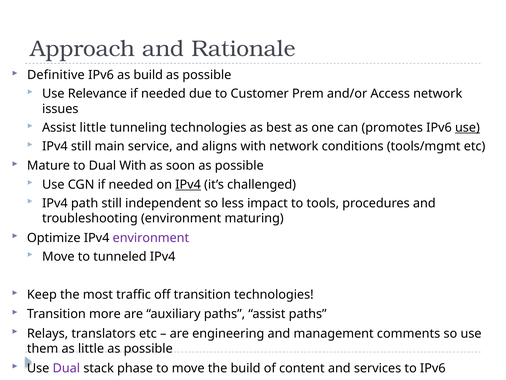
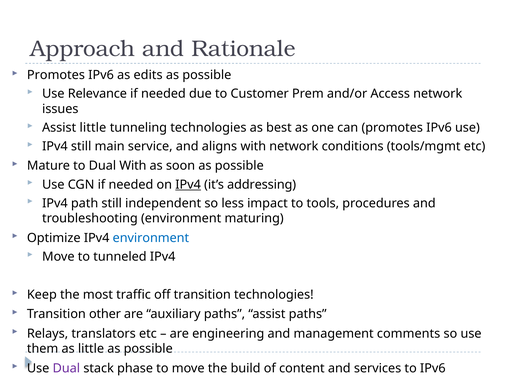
Definitive: Definitive -> Promotes (56, 75)
as build: build -> edits (148, 75)
use underline: present -> none (467, 127)
challenged: challenged -> addressing (262, 184)
environment colour: purple -> blue (151, 238)
more: more -> other (105, 314)
